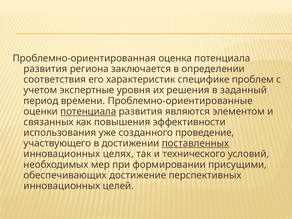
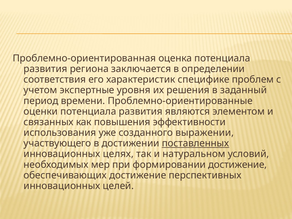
потенциала underline: present -> none (88, 111)
проведение: проведение -> выражении (205, 133)
технического: технического -> натуральном (194, 154)
формировании присущими: присущими -> достижение (238, 165)
